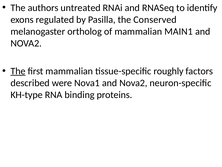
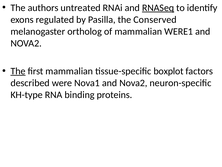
RNASeq underline: none -> present (158, 8)
MAIN1: MAIN1 -> WERE1 (179, 31)
roughly: roughly -> boxplot (169, 71)
